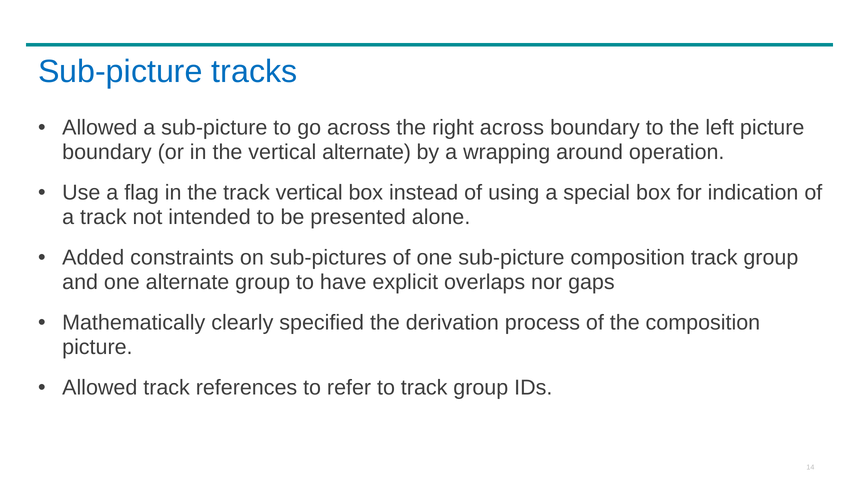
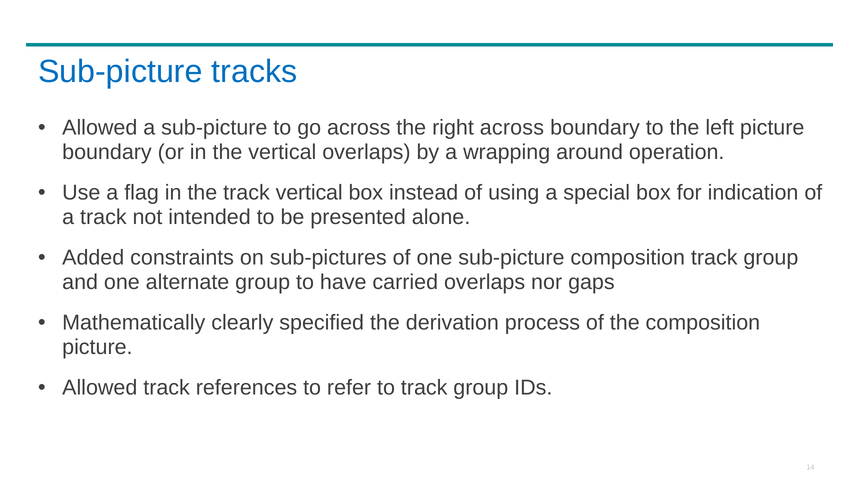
vertical alternate: alternate -> overlaps (366, 152)
explicit: explicit -> carried (405, 282)
